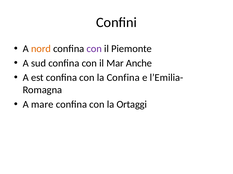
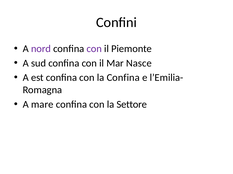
nord colour: orange -> purple (41, 49)
Anche: Anche -> Nasce (139, 63)
Ortaggi: Ortaggi -> Settore (132, 105)
